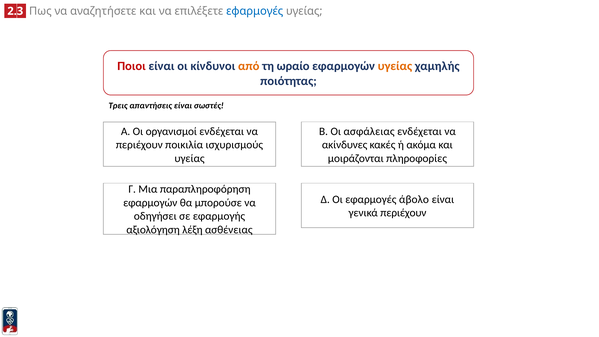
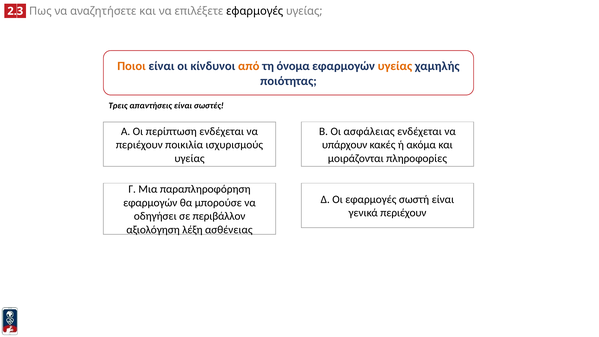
εφαρμογές colour: blue -> black (255, 11)
Ποιοι colour: red -> orange (131, 66)
ωραίο: ωραίο -> όνομα (293, 66)
οργανισμοί: οργανισμοί -> περίπτωση (171, 131)
ακίνδυνες: ακίνδυνες -> υπάρχουν (345, 145)
άβολο: άβολο -> σωστή (414, 199)
εφαρμογής: εφαρμογής -> περιβάλλον (219, 216)
